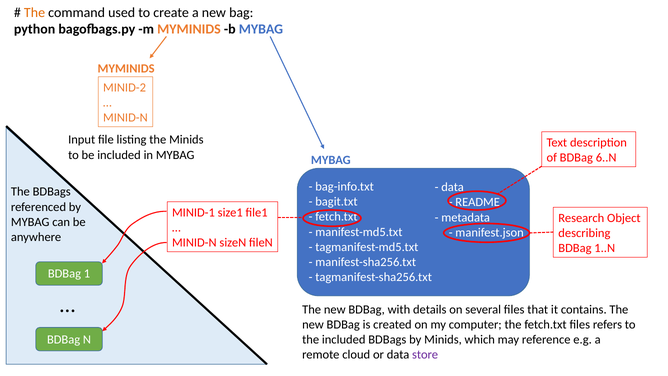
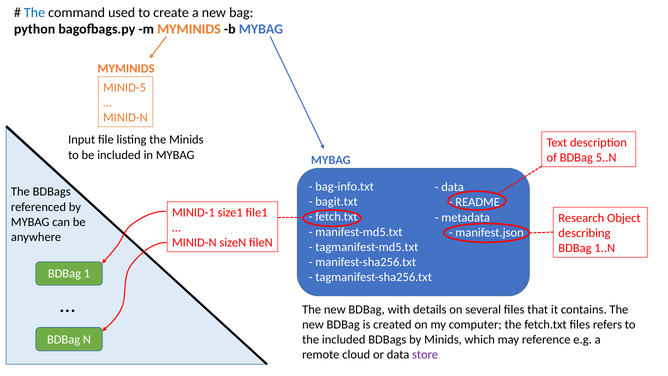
The colour: orange -> blue (35, 13)
MINID-2: MINID-2 -> MINID-5 (125, 88)
6..N: 6..N -> 5..N (606, 157)
